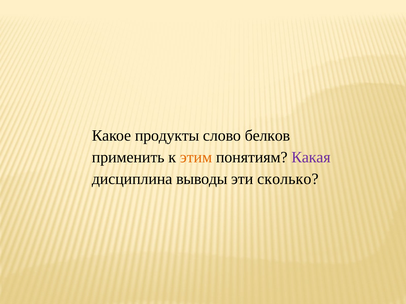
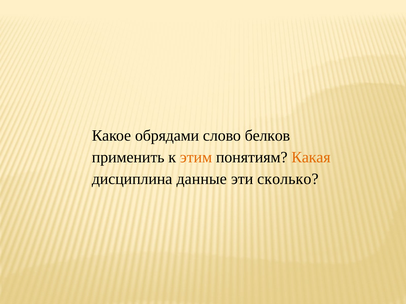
продукты: продукты -> обрядами (167, 136)
Какая colour: purple -> orange (311, 157)
выводы: выводы -> данные (202, 179)
